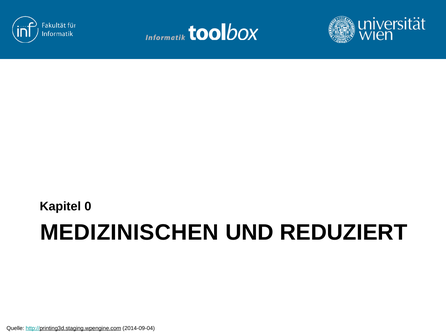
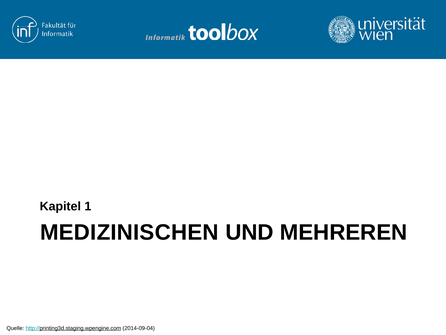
0: 0 -> 1 (88, 206)
REDUZIERT: REDUZIERT -> MEHREREN (344, 232)
